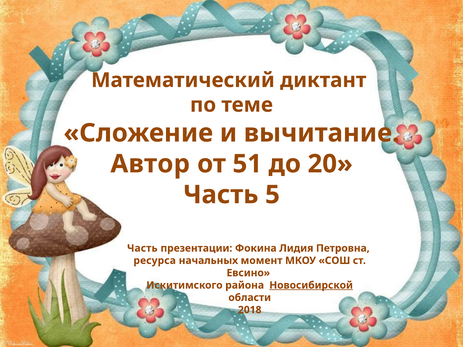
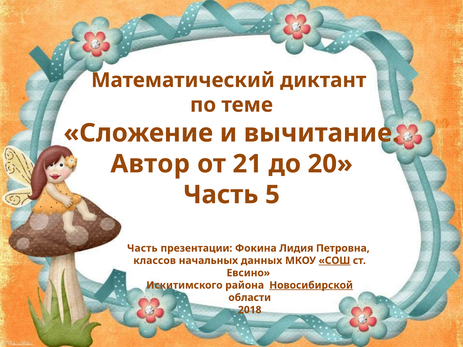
51: 51 -> 21 (247, 164)
ресурса: ресурса -> классов (155, 261)
момент: момент -> данных (262, 261)
СОШ underline: none -> present (334, 261)
